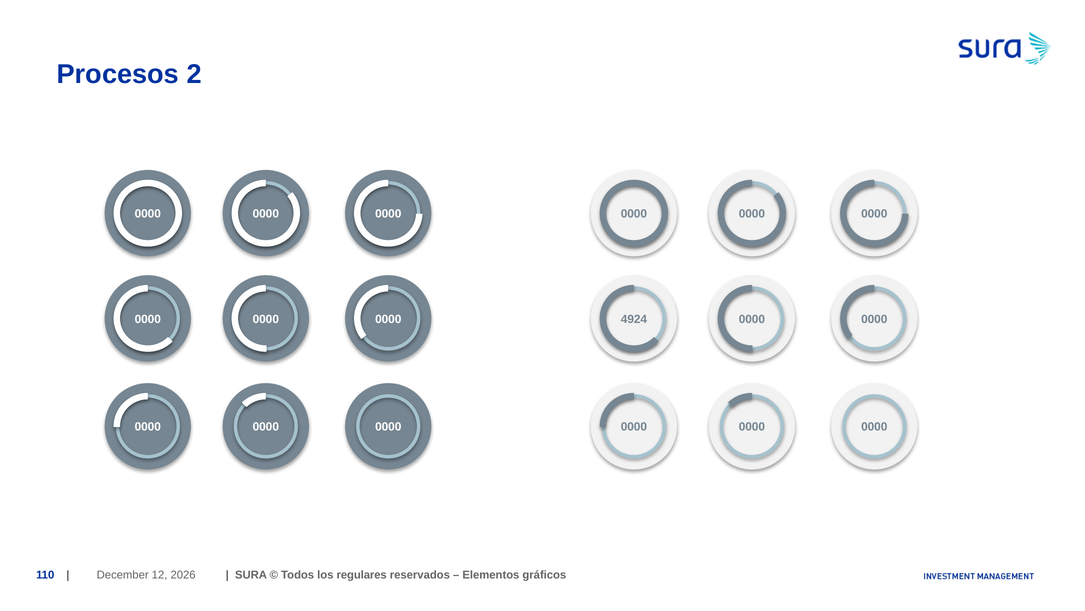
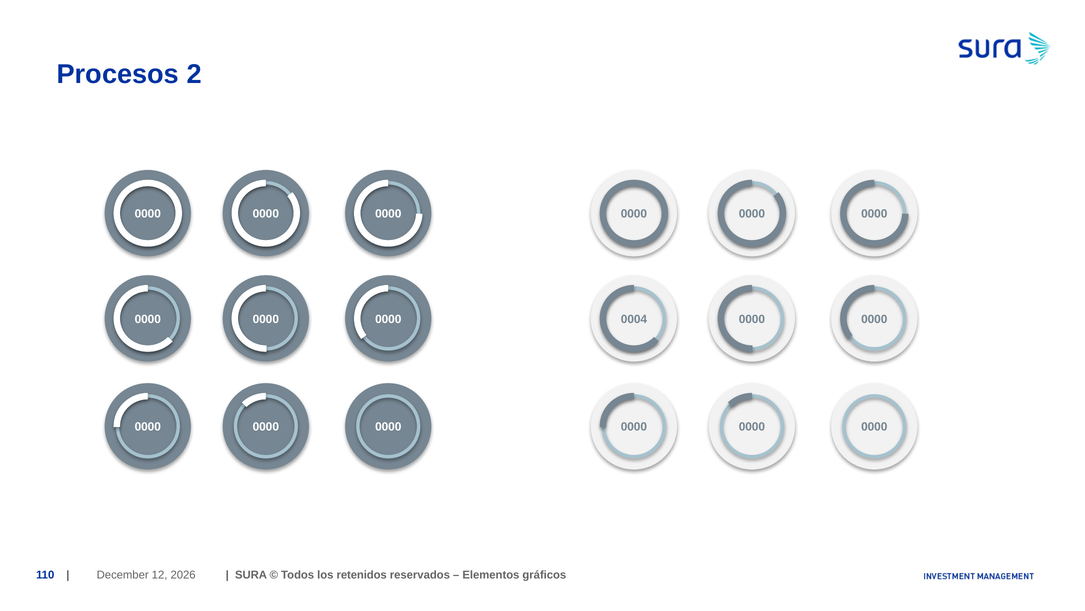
4924: 4924 -> 0004 (634, 319)
regulares: regulares -> retenidos (362, 575)
